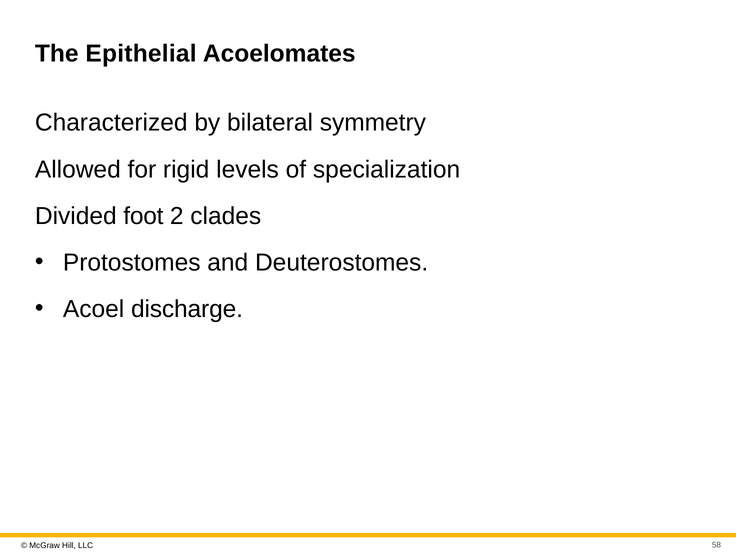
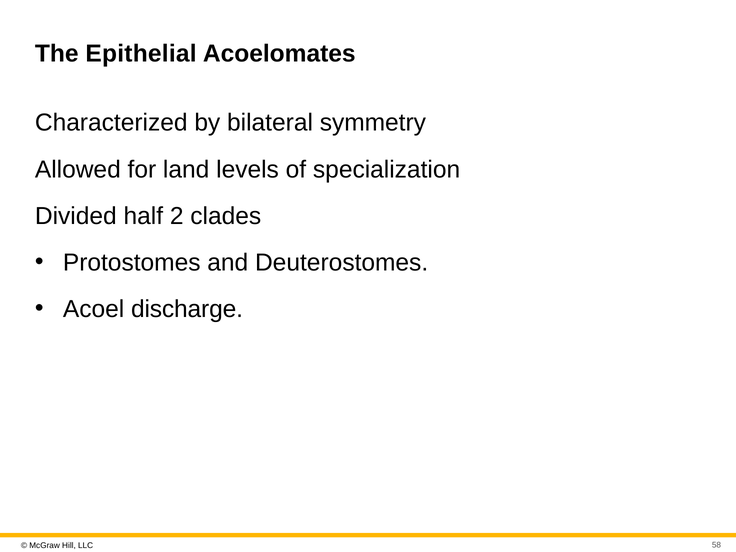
rigid: rigid -> land (186, 169)
foot: foot -> half (143, 216)
